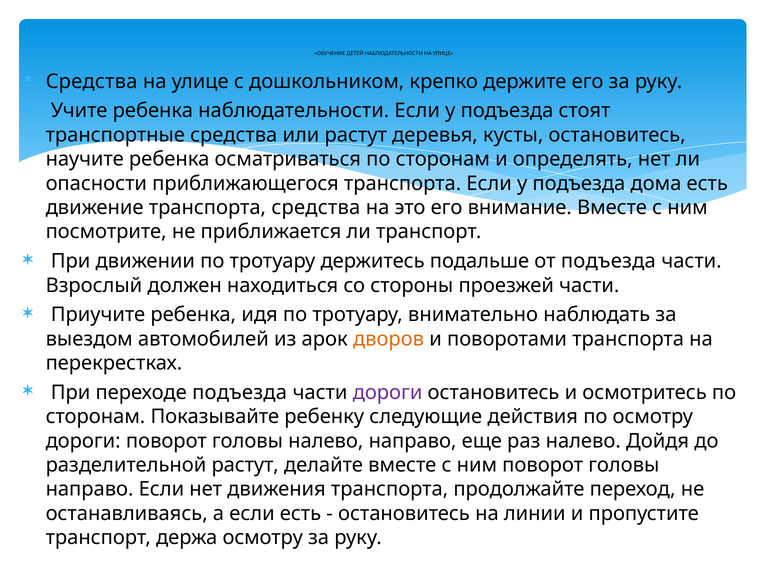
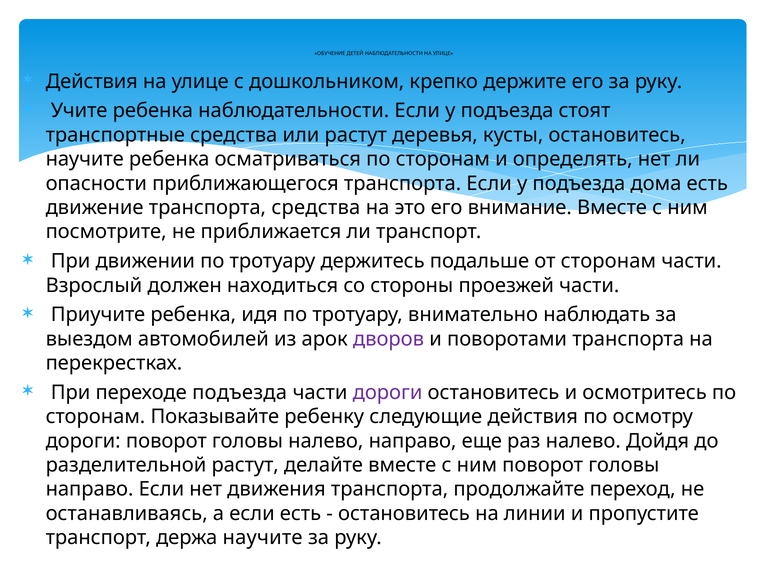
Средства: Средства -> Действия (92, 81)
от подъезда: подъезда -> сторонам (608, 261)
дворов colour: orange -> purple (389, 339)
держа осмотру: осмотру -> научите (263, 538)
